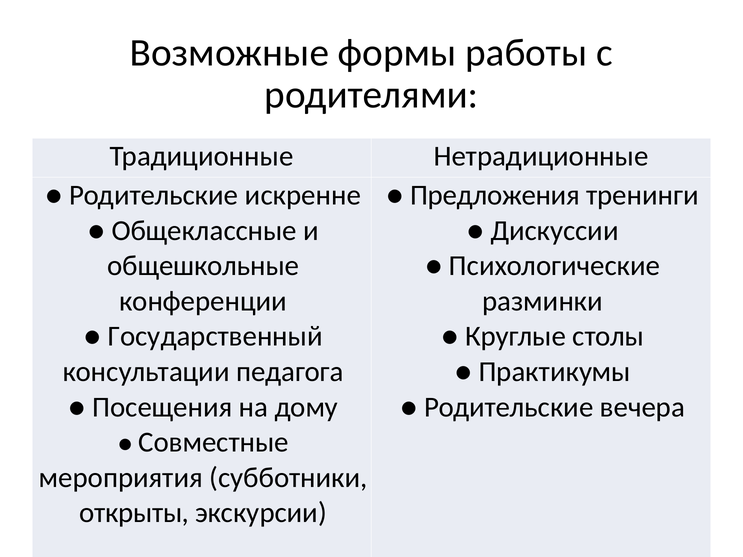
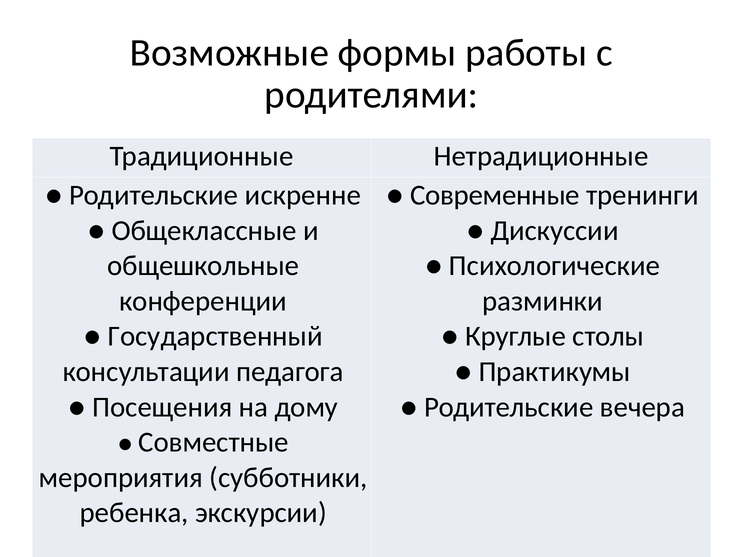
Предложения: Предложения -> Современные (495, 195)
открыты: открыты -> ребенка (134, 513)
